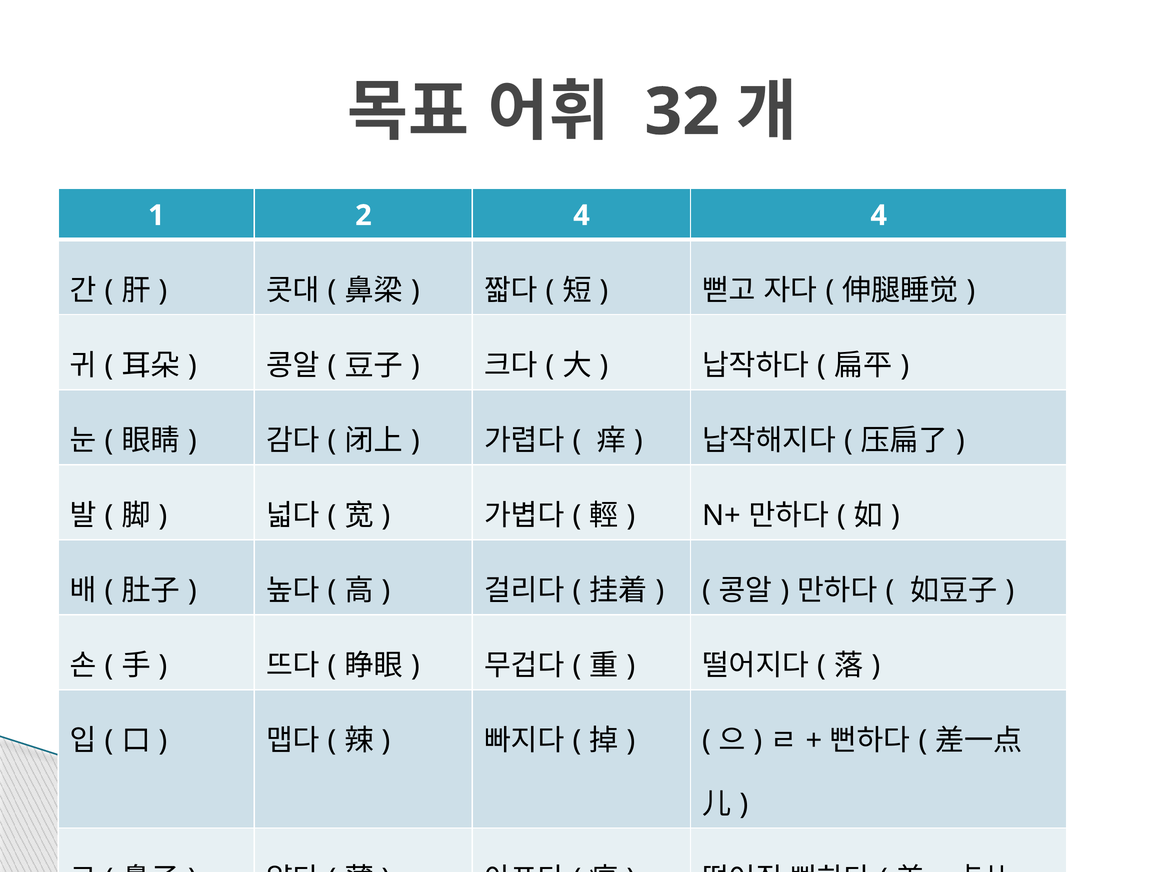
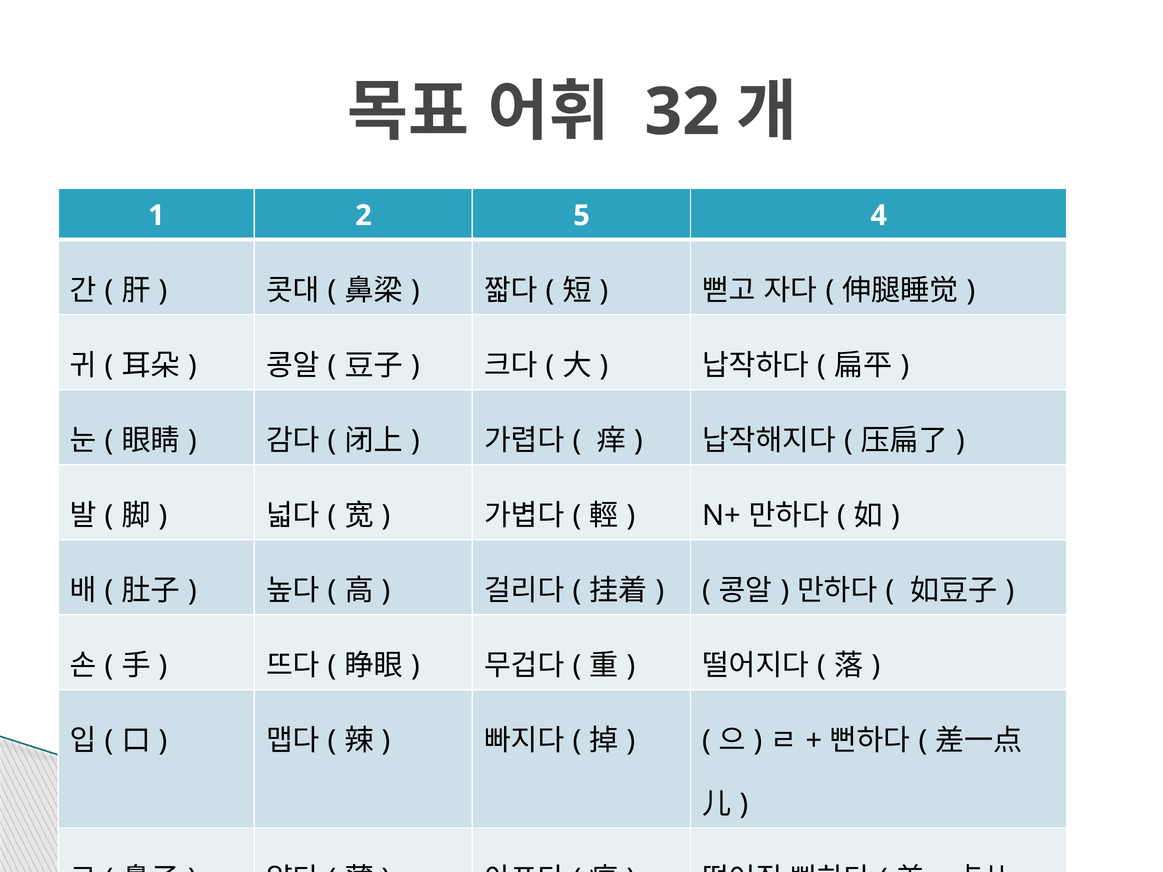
2 4: 4 -> 5 (582, 216)
